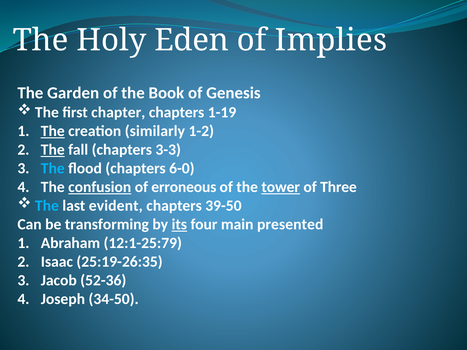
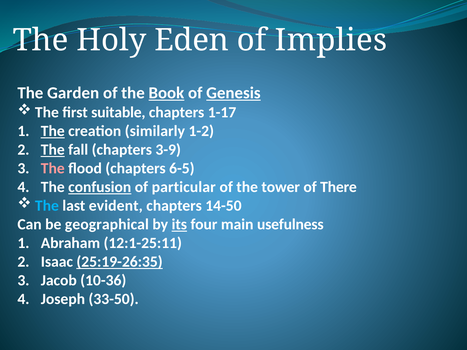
Book underline: none -> present (166, 93)
Genesis underline: none -> present (233, 93)
chapter: chapter -> suitable (118, 112)
1-19: 1-19 -> 1-17 (222, 112)
3-3: 3-3 -> 3-9 (168, 150)
The colour: light blue -> pink (53, 168)
6-0: 6-0 -> 6-5 (182, 168)
erroneous: erroneous -> particular (184, 187)
tower underline: present -> none (281, 187)
Three: Three -> There (339, 187)
39-50: 39-50 -> 14-50 (223, 206)
transforming: transforming -> geographical (107, 225)
presented: presented -> usefulness (290, 225)
12:1-25:79: 12:1-25:79 -> 12:1-25:11 (143, 243)
25:19-26:35 underline: none -> present (120, 262)
52-36: 52-36 -> 10-36 (103, 281)
34-50: 34-50 -> 33-50 (114, 299)
